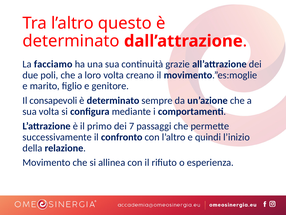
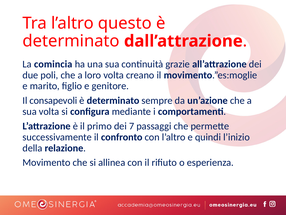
facciamo: facciamo -> comincia (53, 64)
